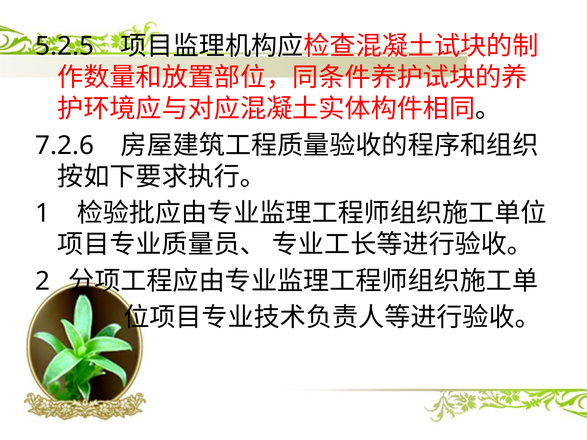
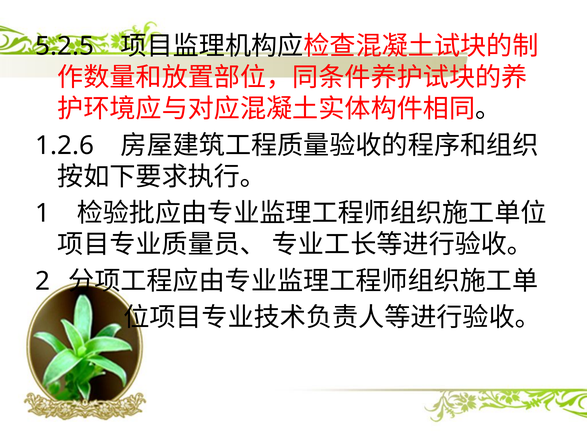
7.2.6: 7.2.6 -> 1.2.6 (65, 146)
